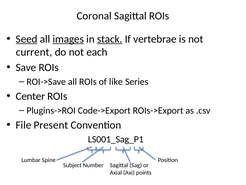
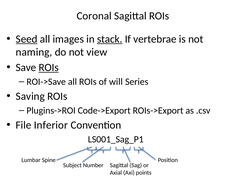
images underline: present -> none (68, 39)
current: current -> naming (34, 52)
each: each -> view (97, 52)
ROIs underline: none -> present (49, 67)
like: like -> will (116, 81)
Center: Center -> Saving (30, 96)
Present: Present -> Inferior (51, 125)
